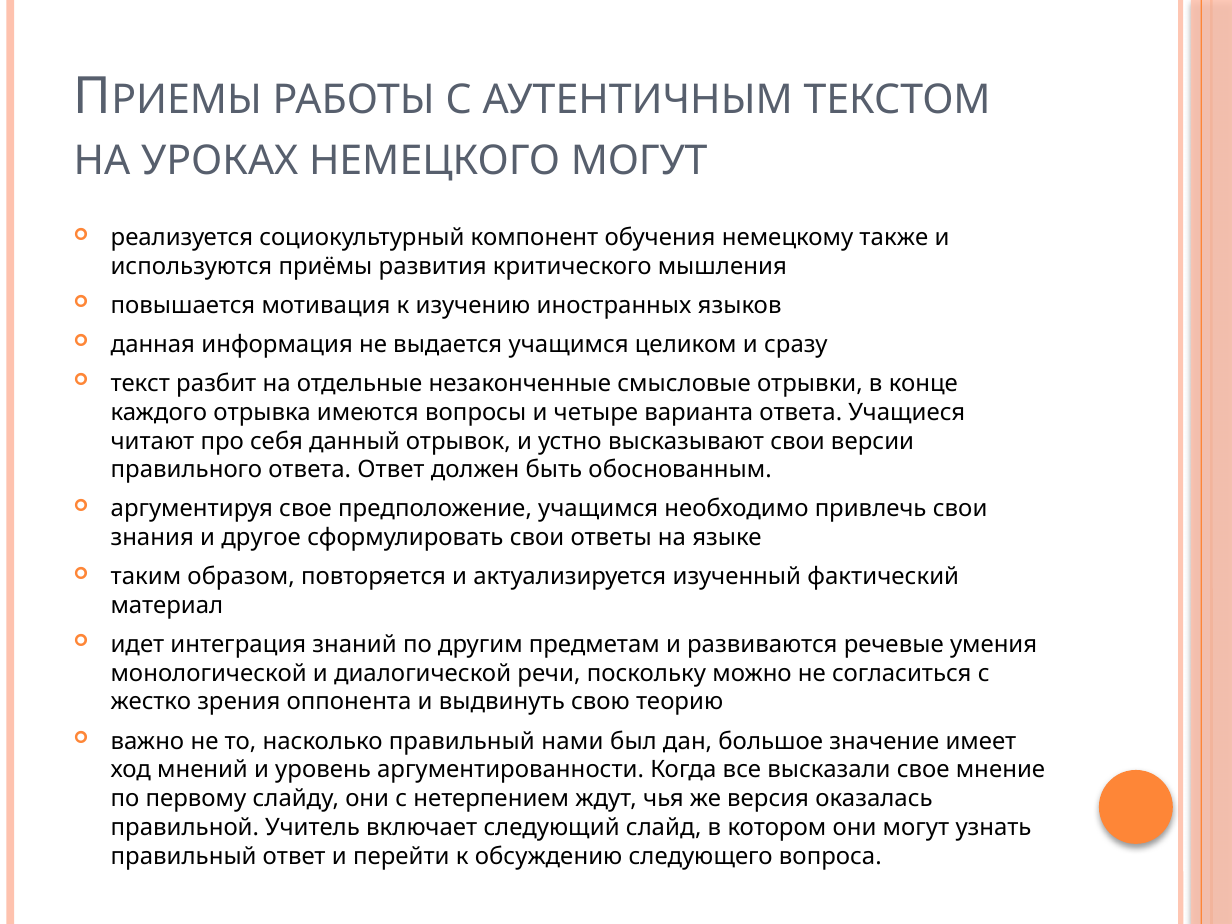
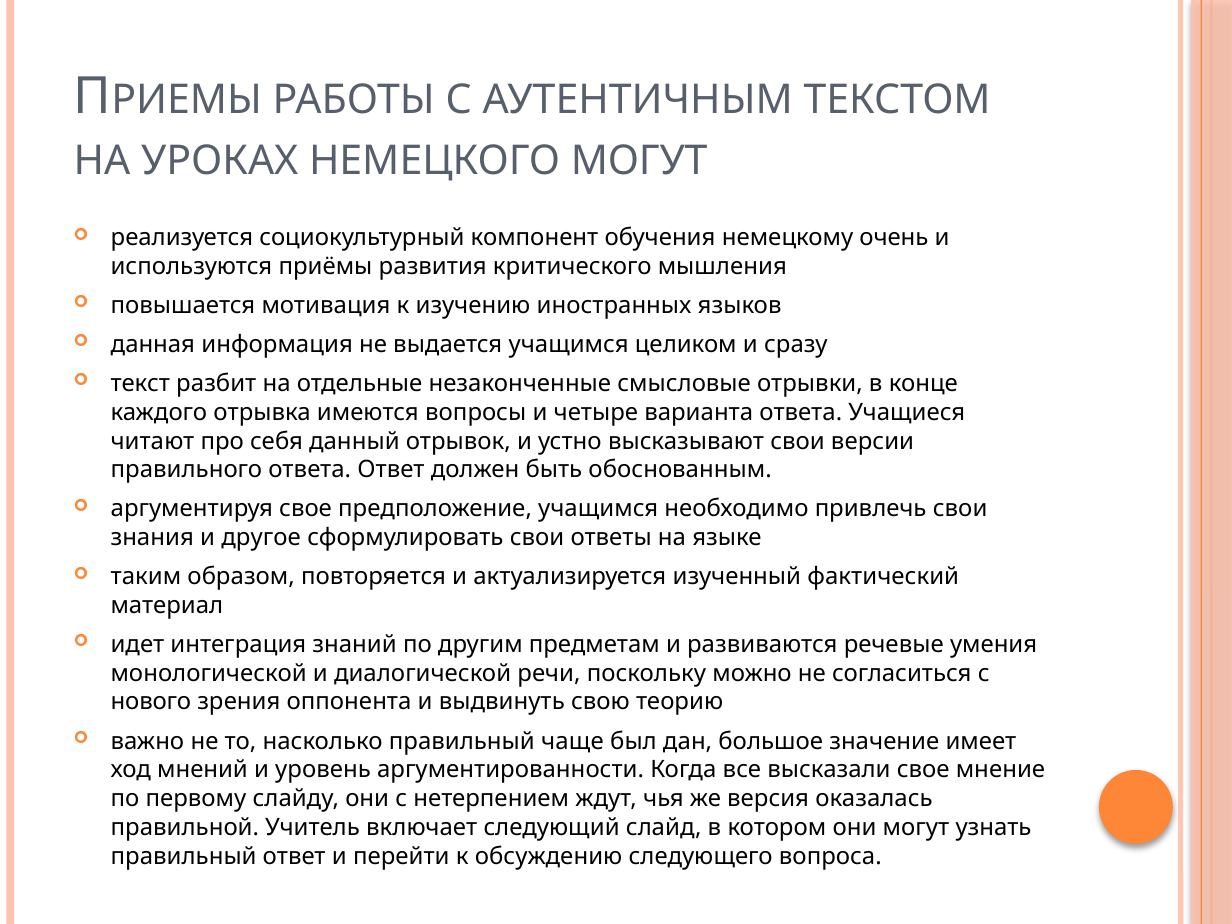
также: также -> очень (894, 238)
жестко: жестко -> нового (151, 702)
нами: нами -> чаще (572, 741)
